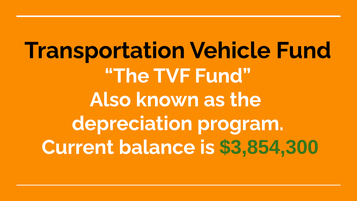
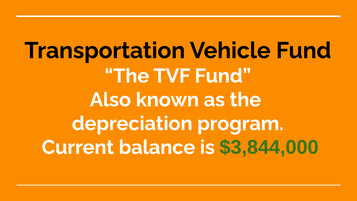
$3,854,300: $3,854,300 -> $3,844,000 (269, 147)
